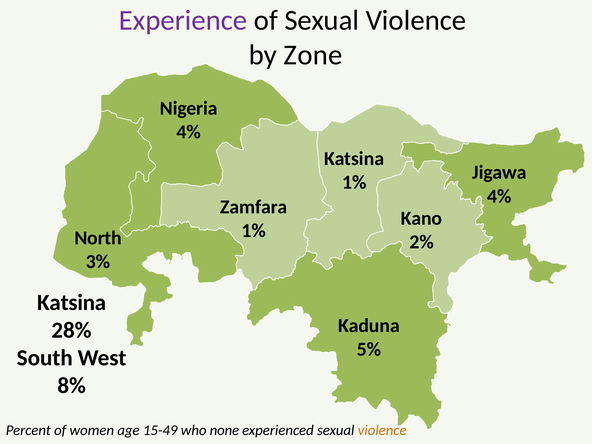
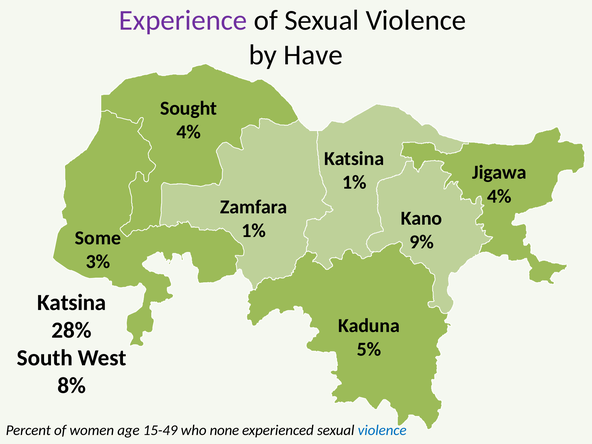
Zone: Zone -> Have (313, 55)
Nigeria: Nigeria -> Sought (189, 108)
North: North -> Some (98, 238)
2%: 2% -> 9% (422, 242)
violence colour: orange -> blue (382, 430)
